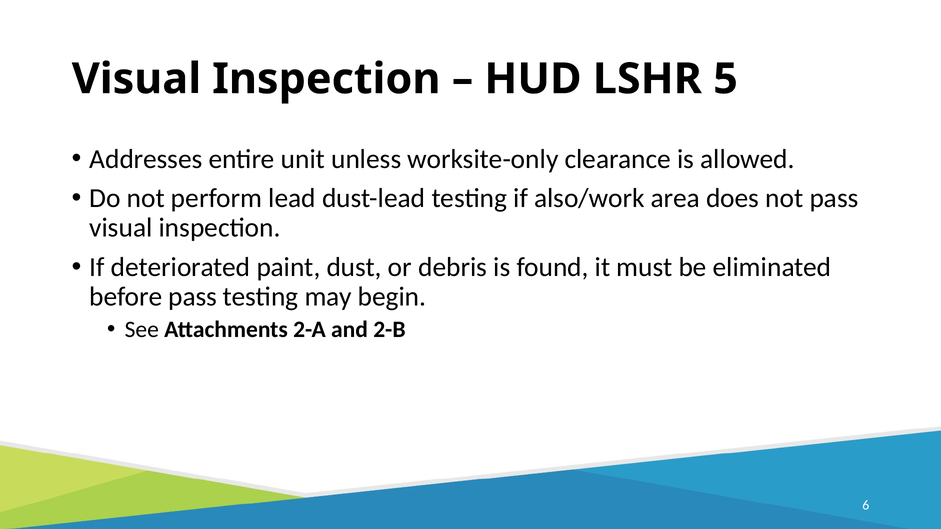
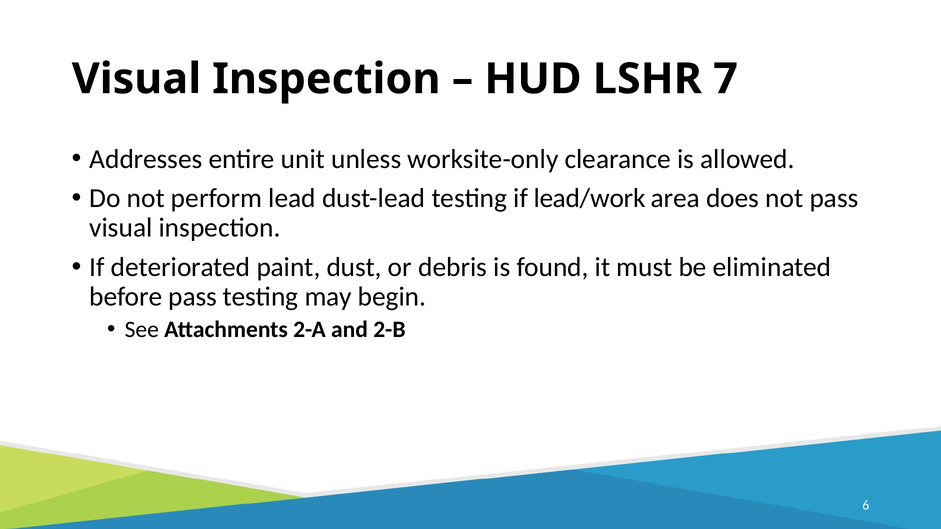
5: 5 -> 7 (725, 79)
also/work: also/work -> lead/work (590, 198)
